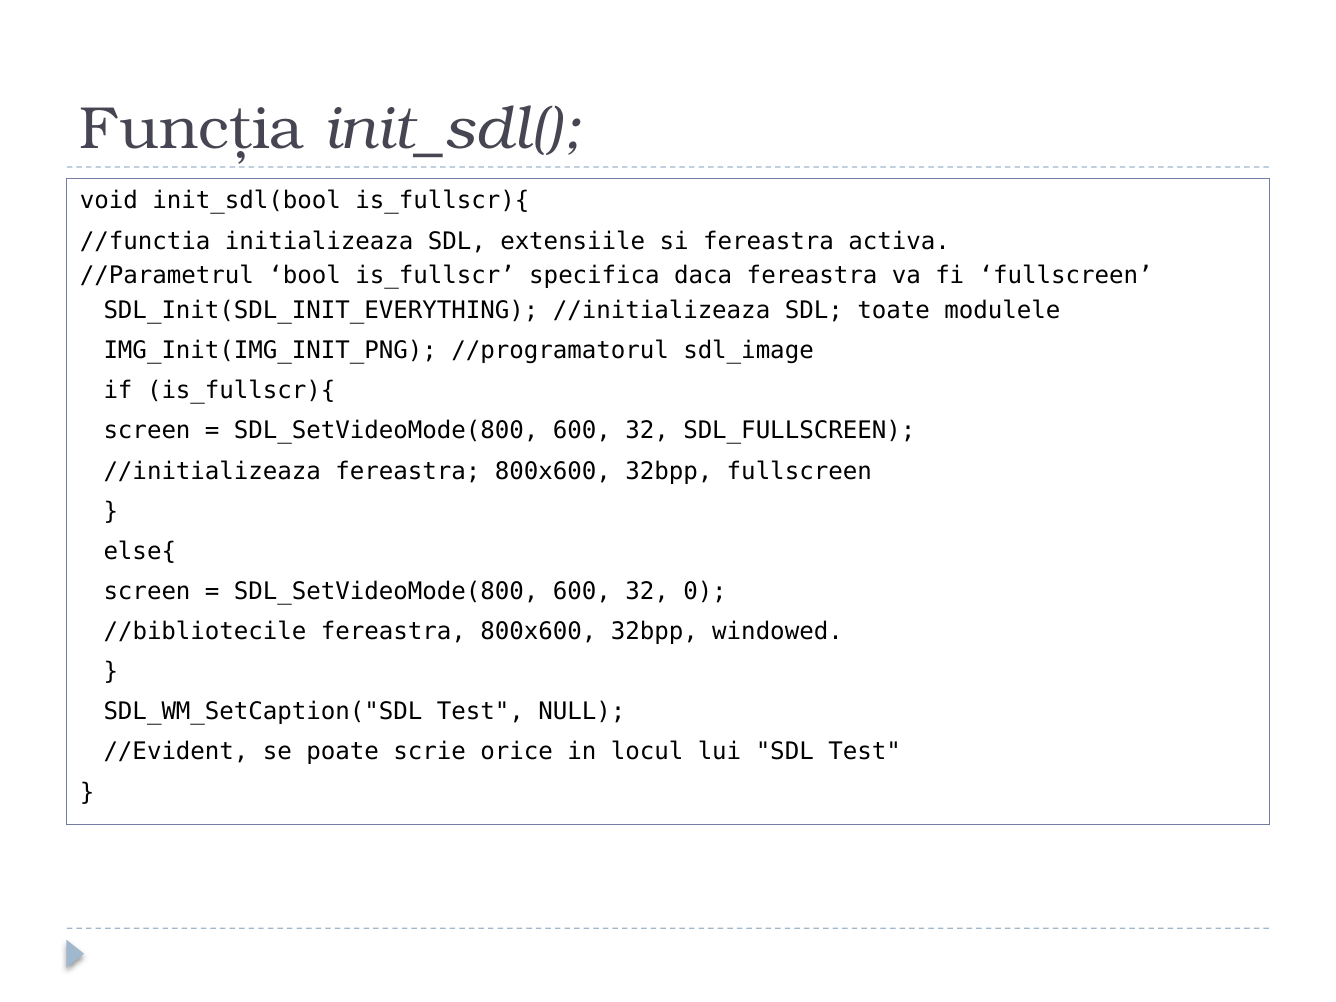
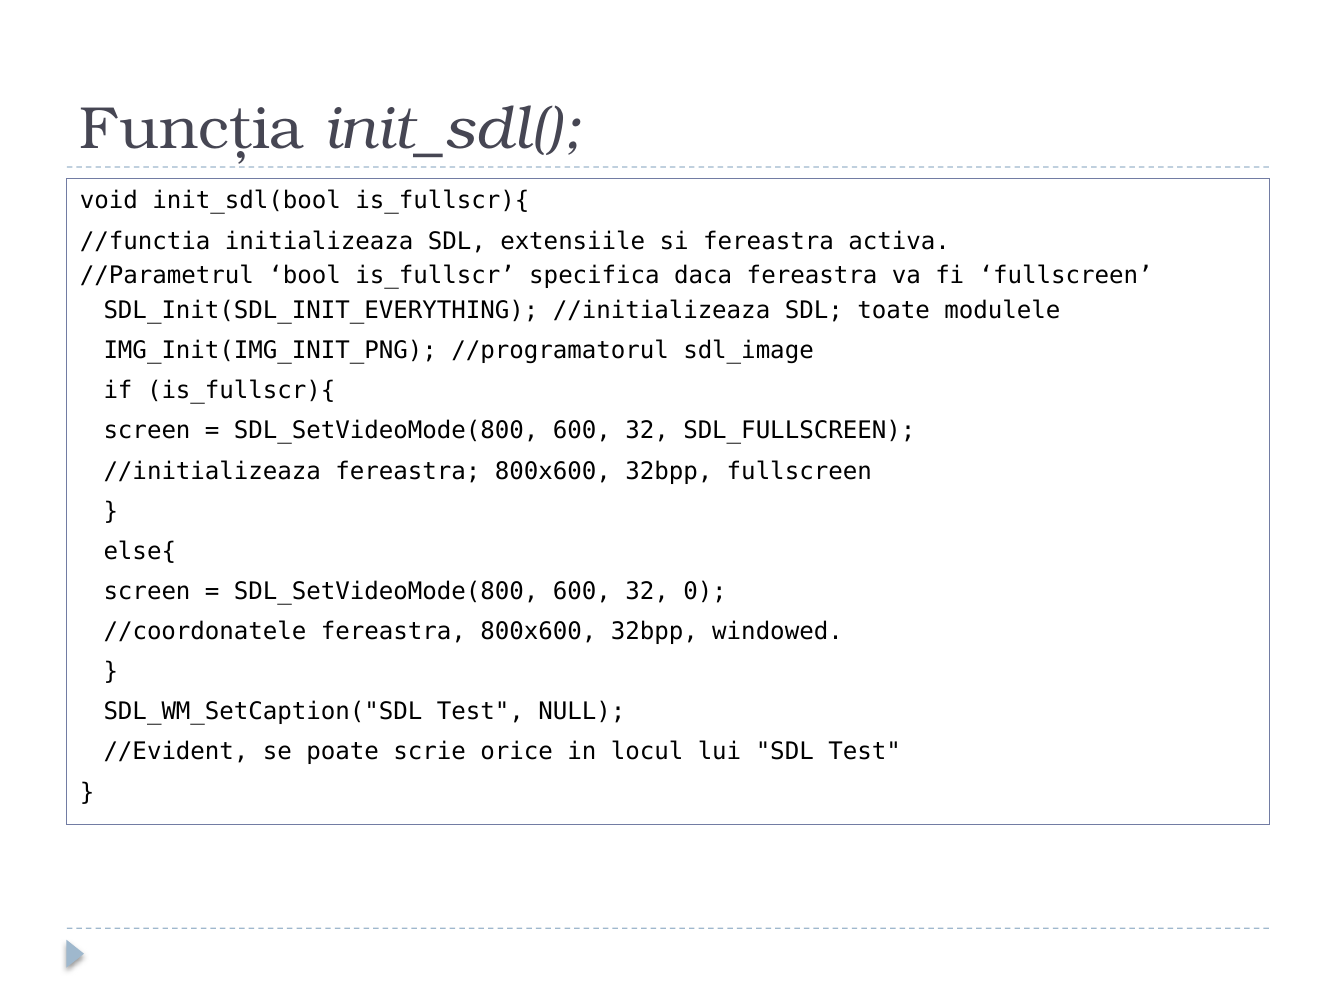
//bibliotecile: //bibliotecile -> //coordonatele (205, 632)
